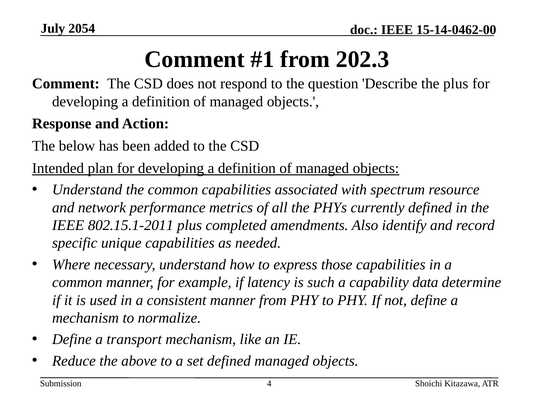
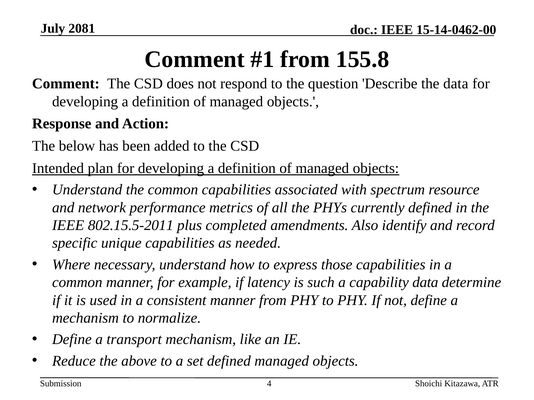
2054: 2054 -> 2081 (82, 28)
202.3: 202.3 -> 155.8 (363, 59)
the plus: plus -> data (456, 84)
802.15.1-2011: 802.15.1-2011 -> 802.15.5-2011 (131, 226)
